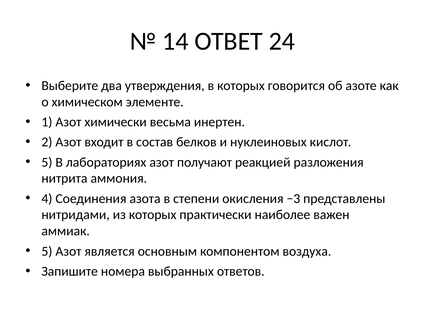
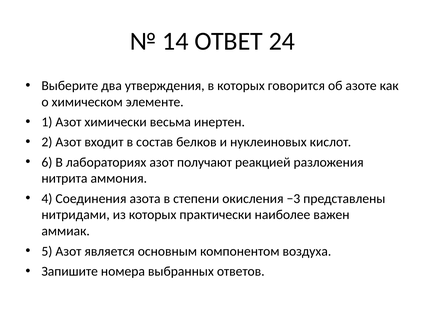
5: 5 -> 6 (47, 162)
